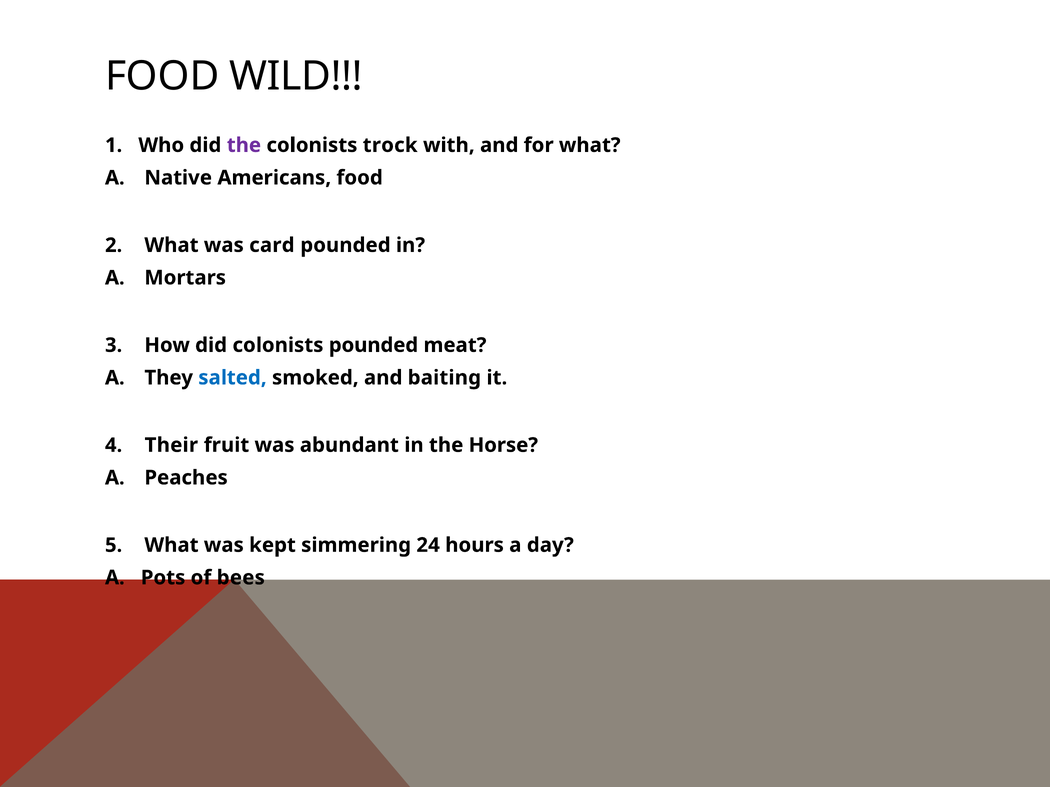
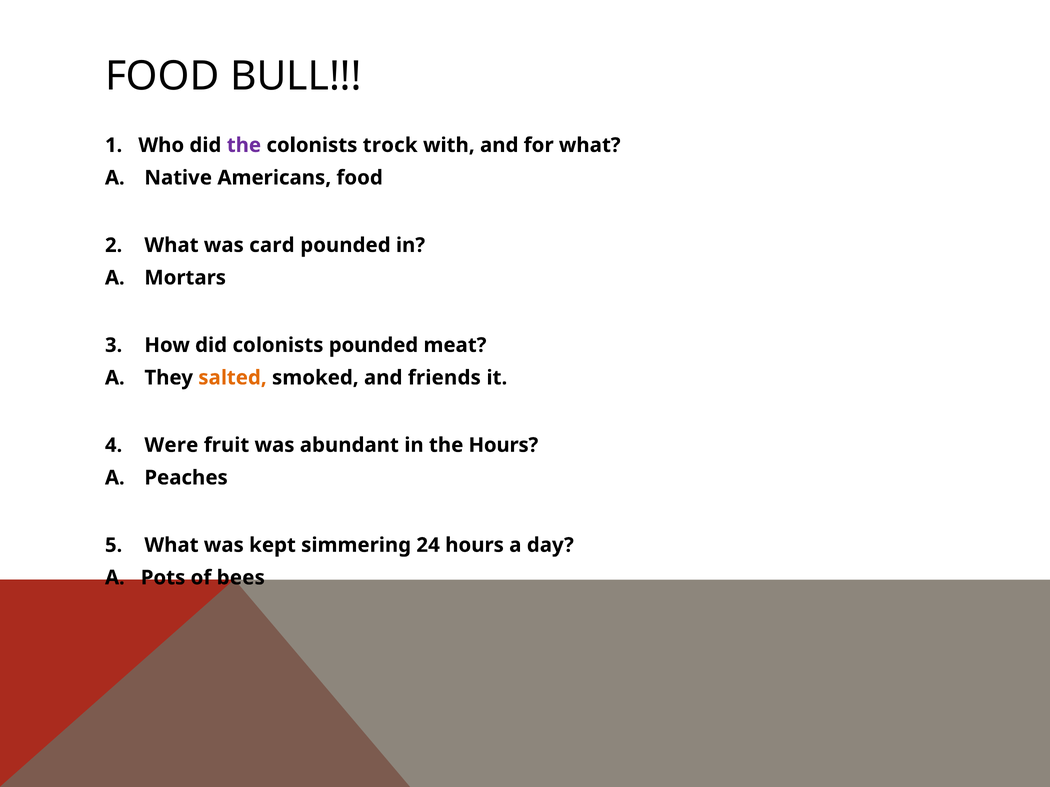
WILD: WILD -> BULL (296, 76)
salted colour: blue -> orange (232, 378)
baiting: baiting -> friends (444, 378)
Their: Their -> Were (171, 445)
the Horse: Horse -> Hours (503, 445)
